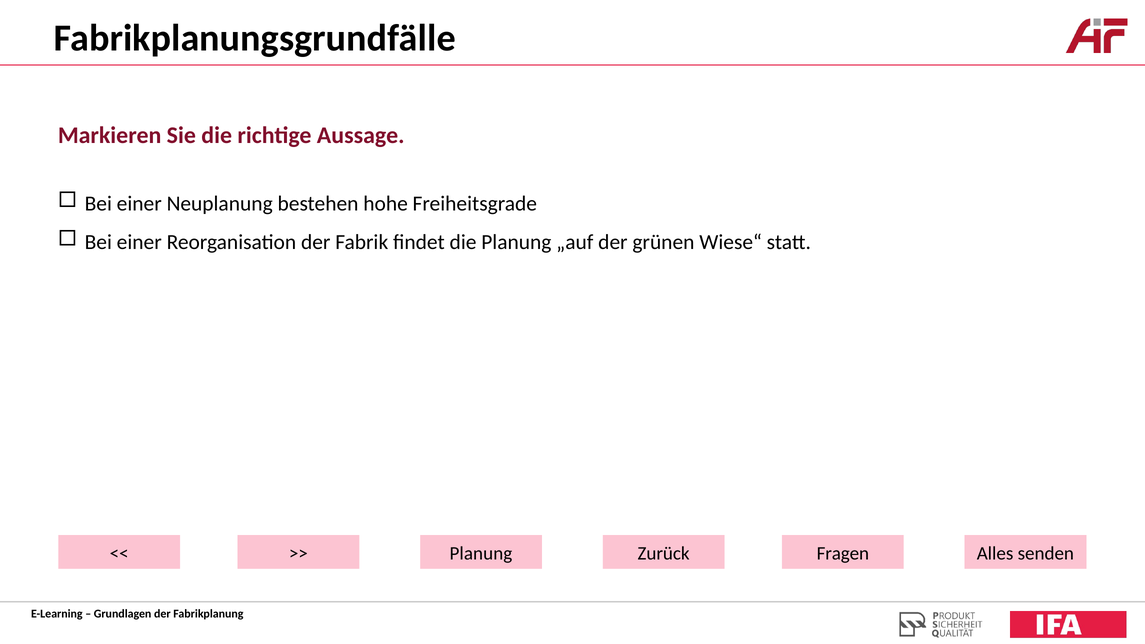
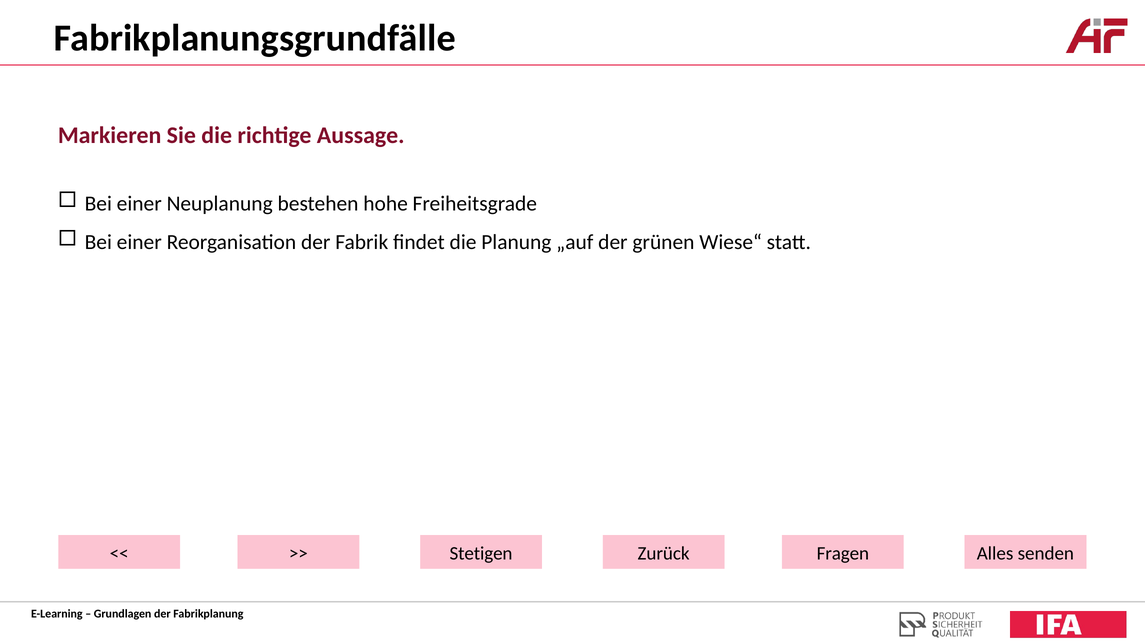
Planung: Planung -> Stetigen (481, 553)
